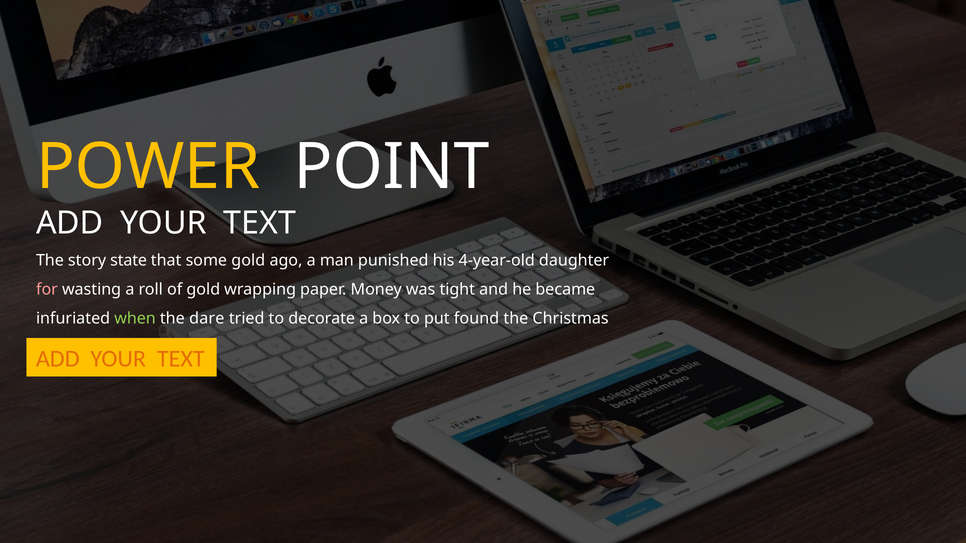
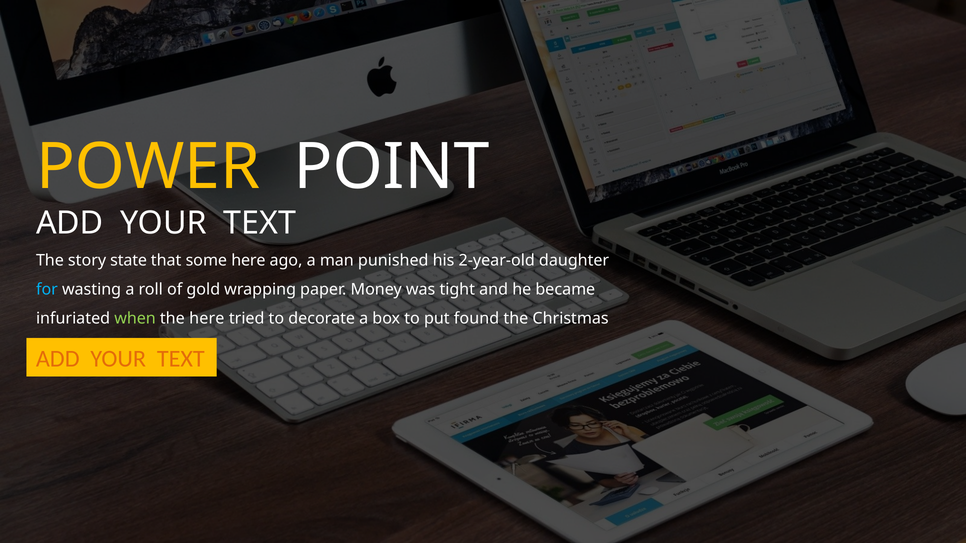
some gold: gold -> here (248, 261)
4-year-old: 4-year-old -> 2-year-old (497, 261)
for colour: pink -> light blue (47, 290)
the dare: dare -> here (207, 319)
